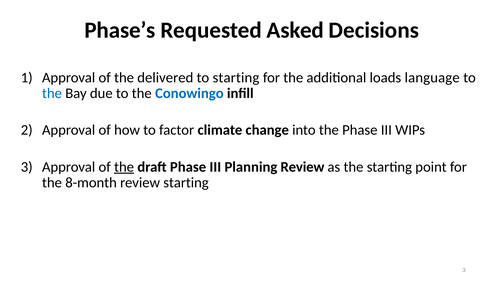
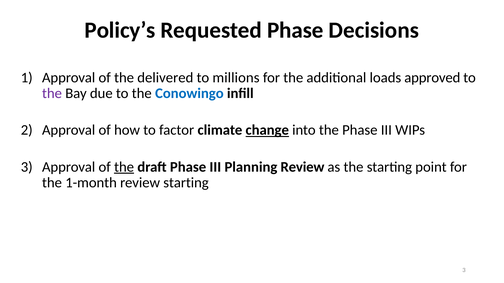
Phase’s: Phase’s -> Policy’s (120, 30)
Requested Asked: Asked -> Phase (295, 30)
to starting: starting -> millions (236, 78)
language: language -> approved (432, 78)
the colour: blue -> purple (52, 94)
change underline: none -> present (267, 130)
8-month: 8-month -> 1-month (91, 183)
